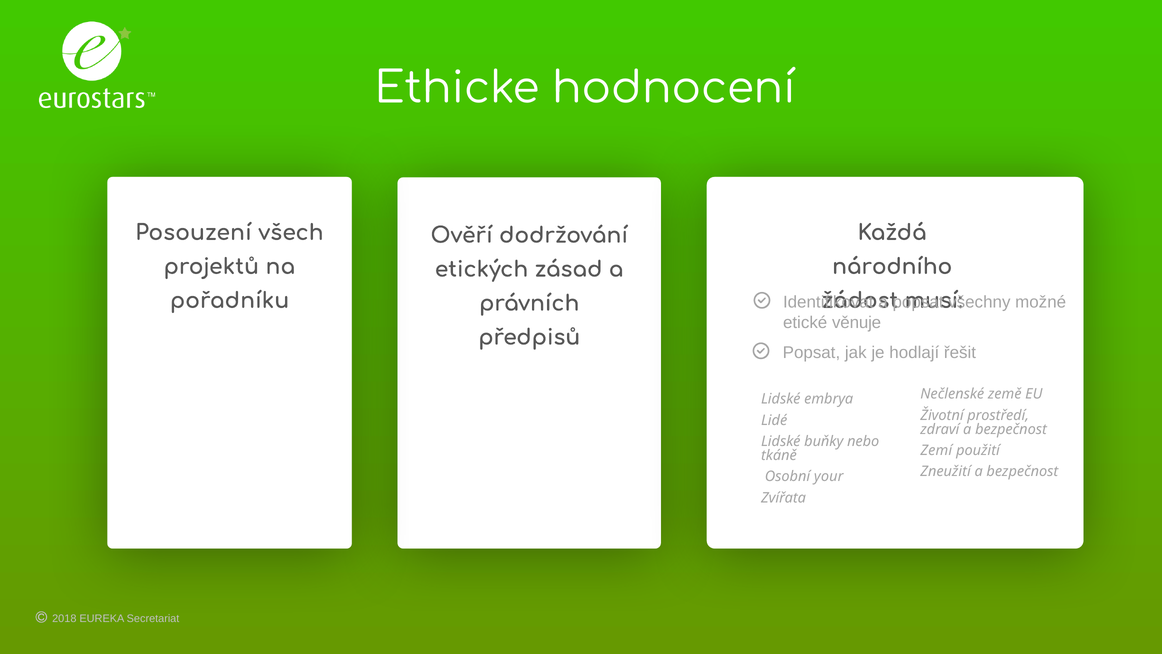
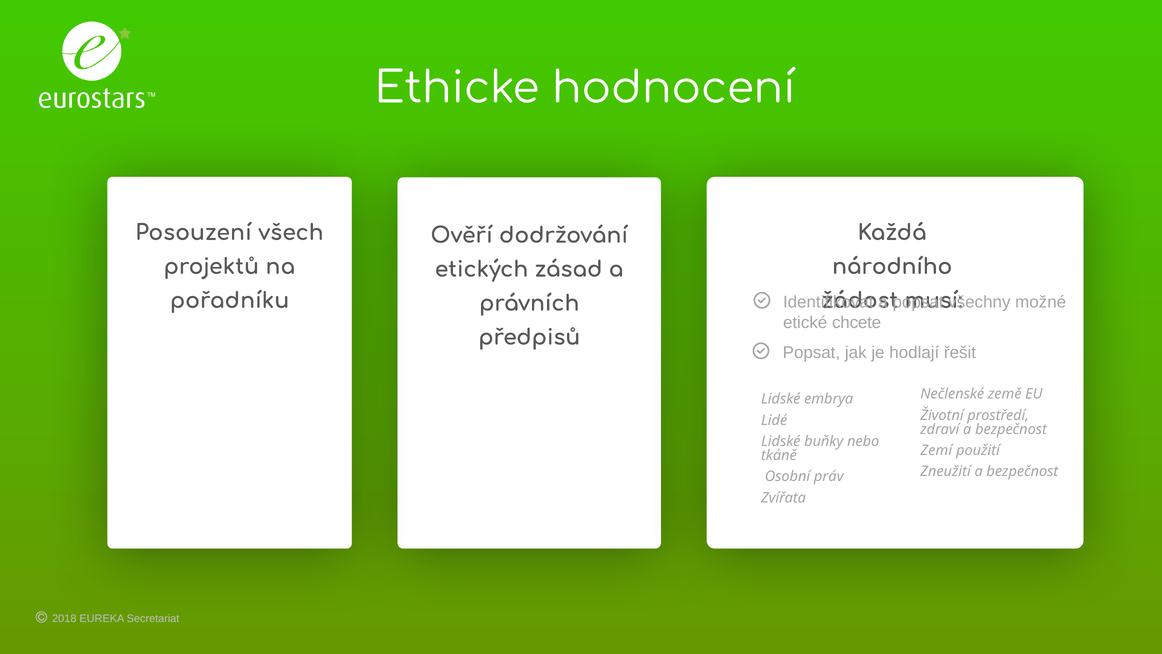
věnuje: věnuje -> chcete (857, 322)
your: your -> práv (829, 476)
